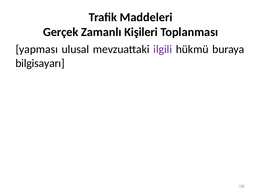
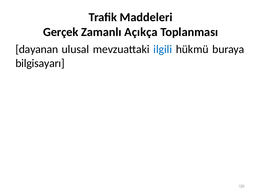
Kişileri: Kişileri -> Açıkça (141, 32)
yapması: yapması -> dayanan (37, 49)
ilgili colour: purple -> blue (163, 49)
